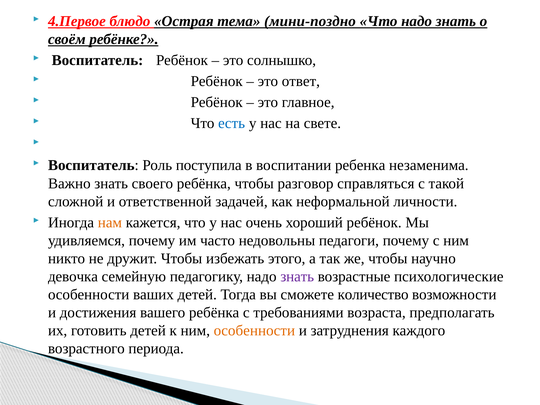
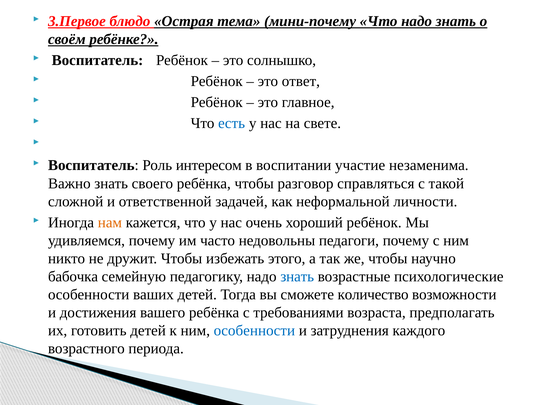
4.Первое: 4.Первое -> 3.Первое (77, 21)
мини-поздно: мини-поздно -> мини-почему (310, 21)
поступила: поступила -> интересом (209, 165)
ребенка: ребенка -> участие (360, 165)
девочка: девочка -> бабочка (73, 277)
знать colour: purple -> blue (297, 277)
особенности colour: orange -> blue (254, 331)
